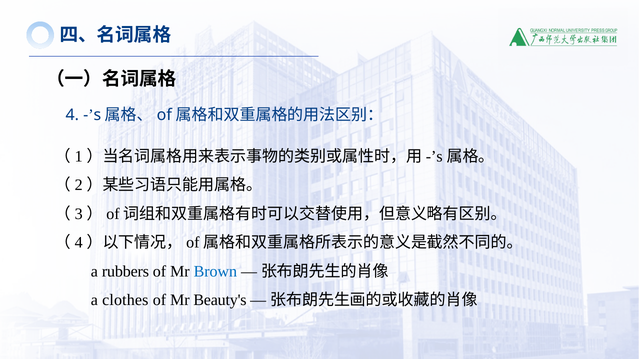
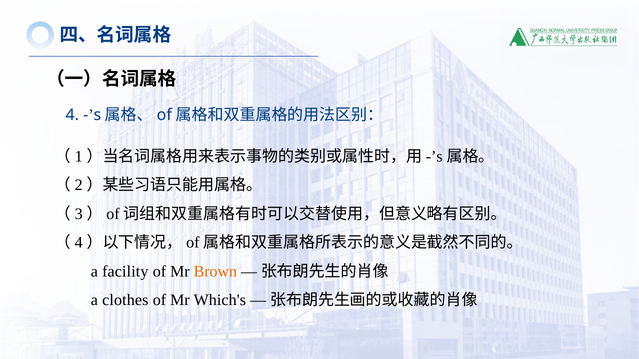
rubbers: rubbers -> facility (125, 272)
Brown colour: blue -> orange (215, 272)
Beauty's: Beauty's -> Which's (220, 300)
